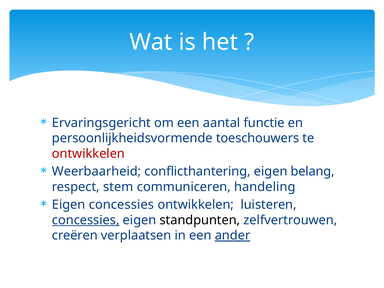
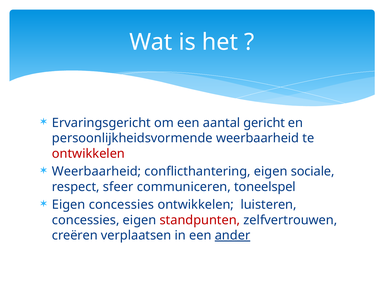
functie: functie -> gericht (264, 123)
persoonlijkheidsvormende toeschouwers: toeschouwers -> weerbaarheid (258, 138)
belang: belang -> sociale (313, 171)
stem: stem -> sfeer (118, 187)
handeling: handeling -> toneelspel (265, 187)
concessies underline: present -> none (86, 220)
standpunten colour: black -> red (200, 220)
